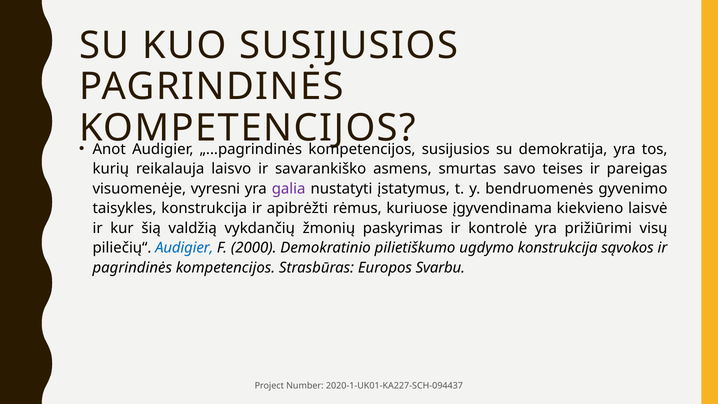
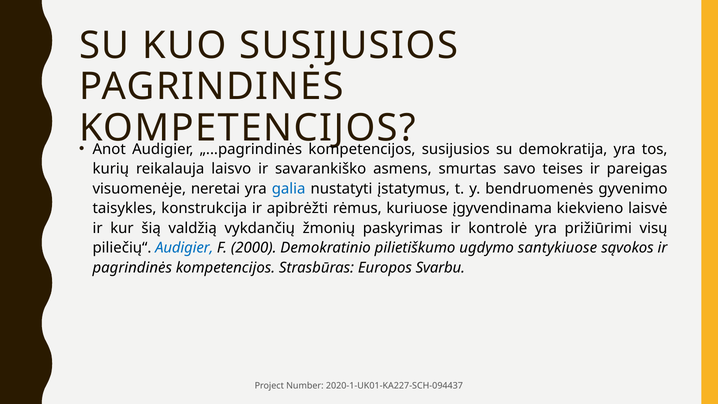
vyresni: vyresni -> neretai (215, 189)
galia colour: purple -> blue (289, 189)
ugdymo konstrukcija: konstrukcija -> santykiuose (558, 248)
